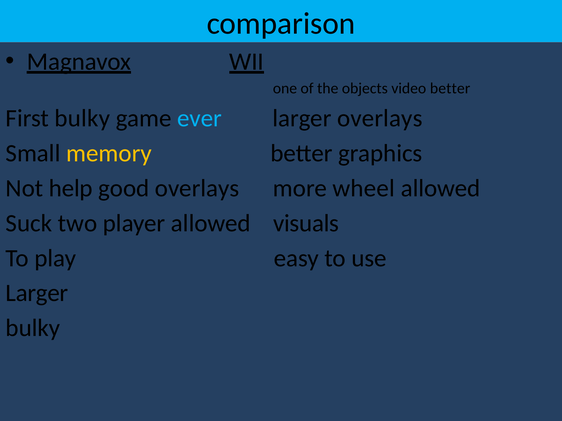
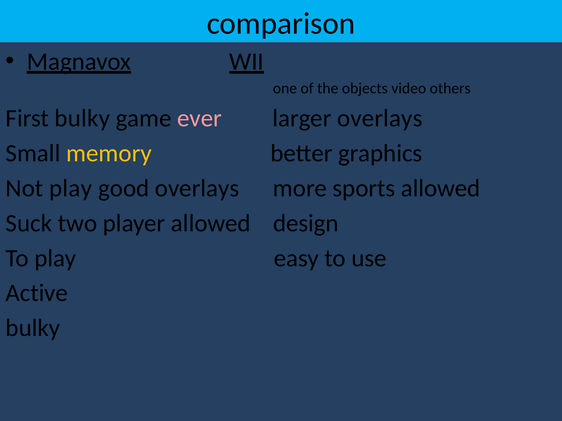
video better: better -> others (450, 89)
ever colour: light blue -> pink (200, 119)
Not help: help -> play (71, 189)
wheel: wheel -> sports (364, 189)
visuals: visuals -> design (306, 223)
Larger: Larger -> Active (37, 293)
